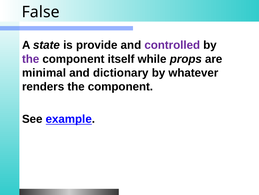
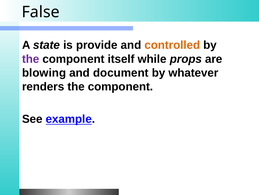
controlled colour: purple -> orange (172, 45)
minimal: minimal -> blowing (44, 73)
dictionary: dictionary -> document (121, 73)
